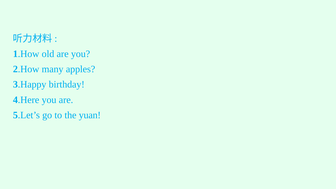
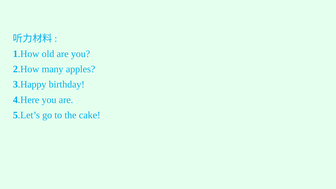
yuan: yuan -> cake (90, 115)
